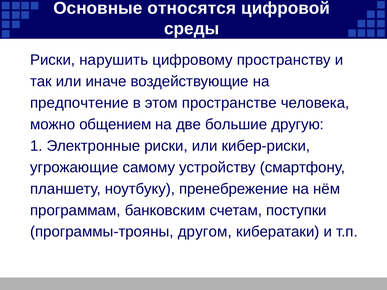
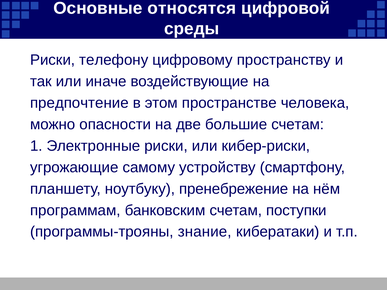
нарушить: нарушить -> телефону (114, 60)
общением: общением -> опасности (115, 124)
большие другую: другую -> счетам (298, 124)
другом: другом -> знание (205, 232)
